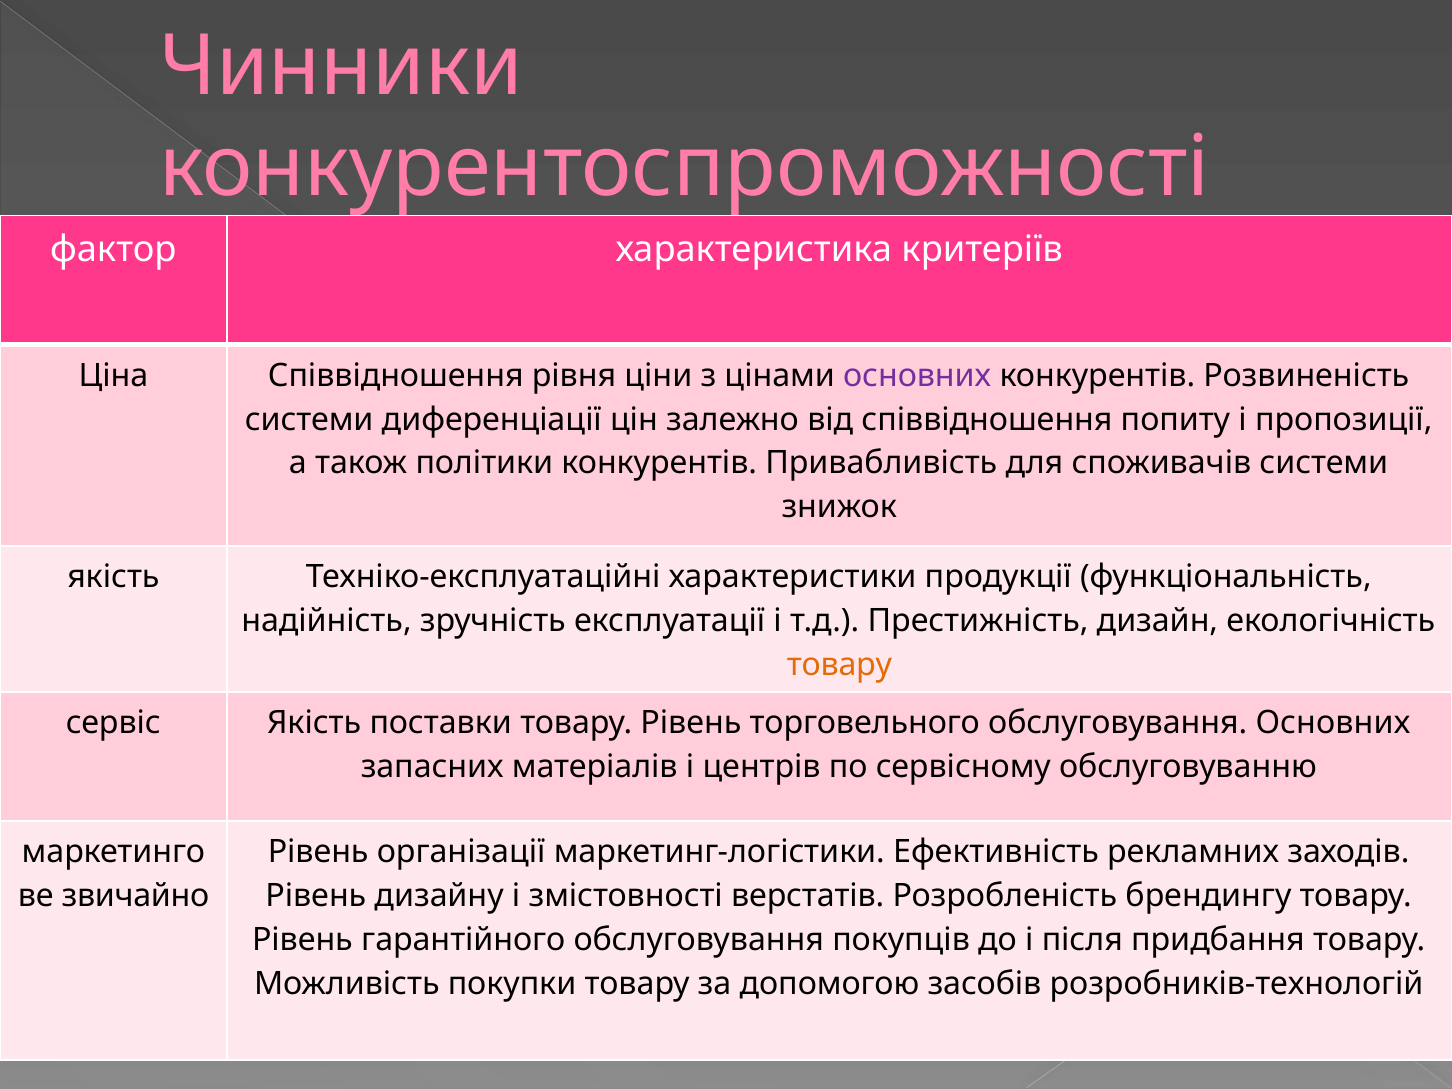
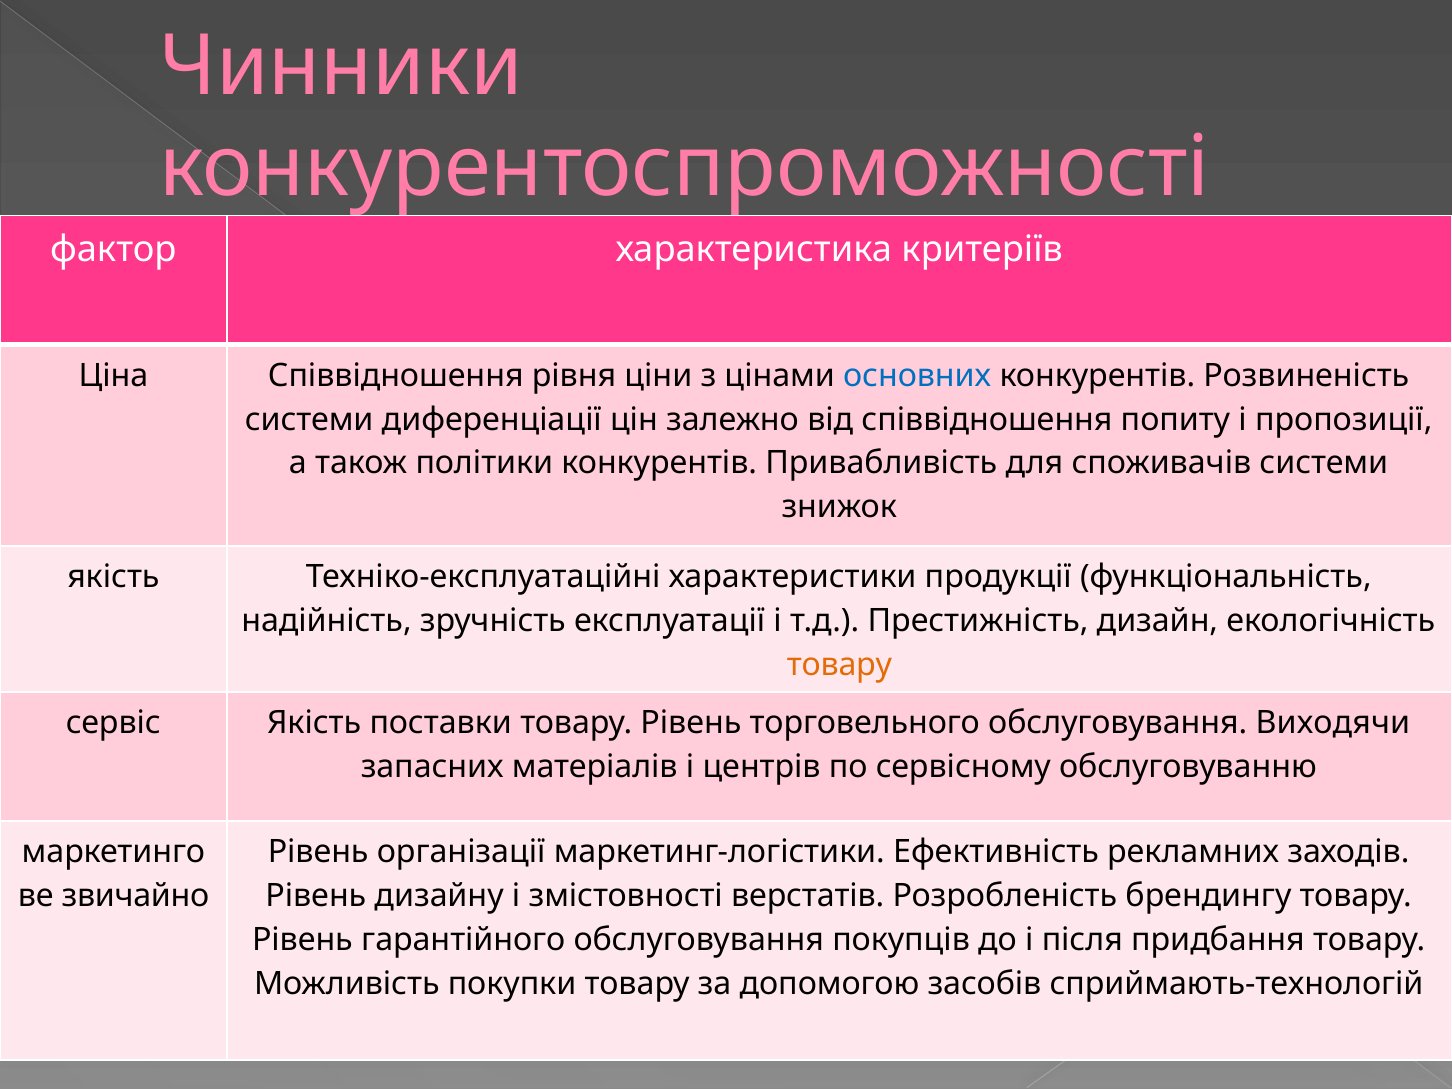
основних colour: purple -> blue (917, 376)
обслуговування Основних: Основних -> Виходячи (1333, 723)
розробників-технологій: розробників-технологій -> сприймають-технологій (1237, 983)
